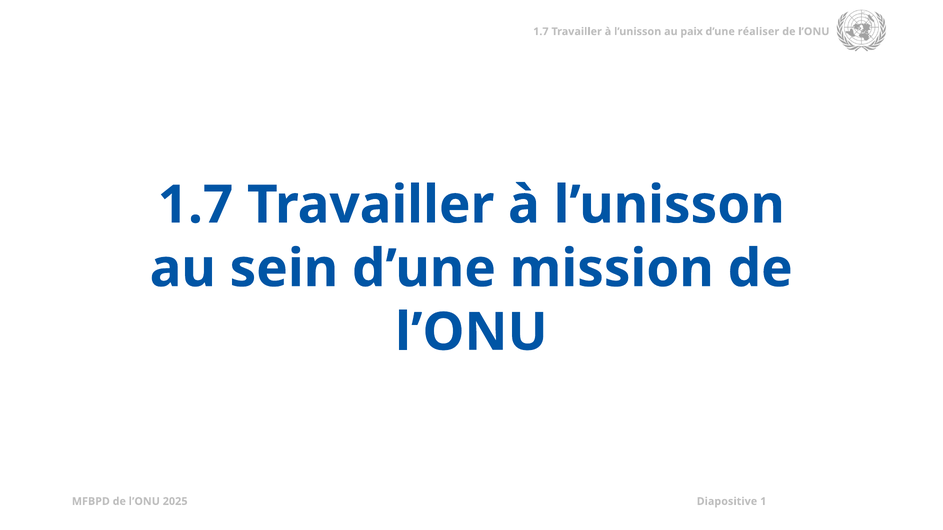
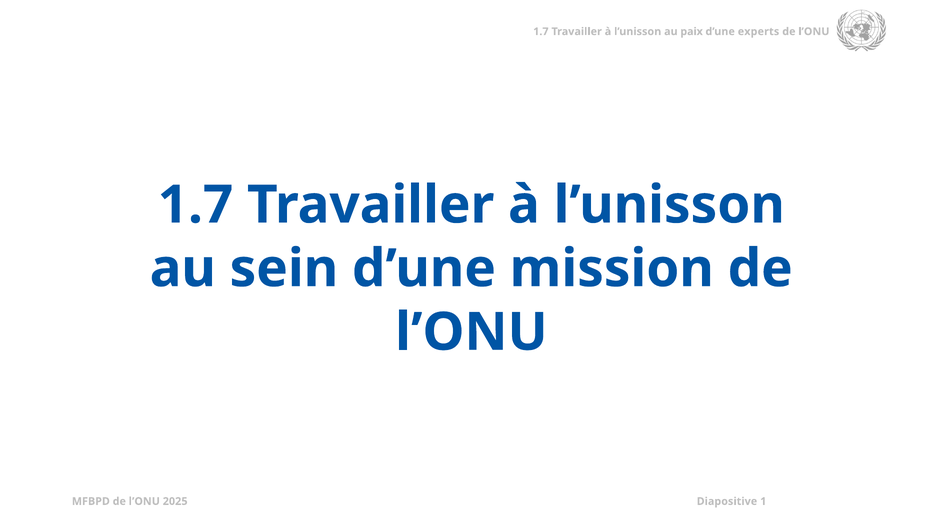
réaliser: réaliser -> experts (758, 32)
